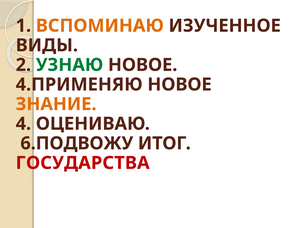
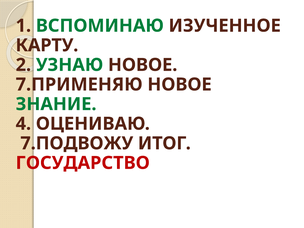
ВСПОМИНАЮ colour: orange -> green (100, 26)
ВИДЫ: ВИДЫ -> КАРТУ (47, 45)
4.ПРИМЕНЯЮ: 4.ПРИМЕНЯЮ -> 7.ПРИМЕНЯЮ (79, 85)
ЗНАНИЕ colour: orange -> green (56, 104)
6.ПОДВОЖУ: 6.ПОДВОЖУ -> 7.ПОДВОЖУ (77, 143)
ГОСУДАРСТВА: ГОСУДАРСТВА -> ГОСУДАРСТВО (83, 163)
